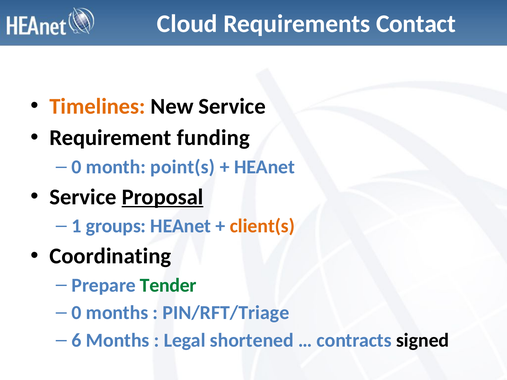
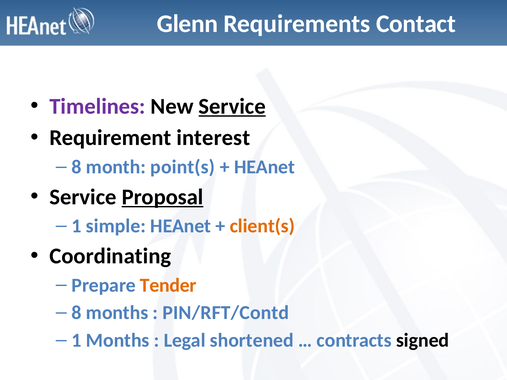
Cloud: Cloud -> Glenn (187, 24)
Timelines colour: orange -> purple (97, 106)
Service underline: none -> present (232, 106)
funding: funding -> interest (213, 138)
0: 0 -> 8 (77, 167)
groups: groups -> simple (116, 226)
Tender colour: green -> orange (168, 285)
0: 0 -> 8 (77, 313)
PIN/RFT/Triage: PIN/RFT/Triage -> PIN/RFT/Contd (226, 313)
6: 6 -> 1 (77, 341)
